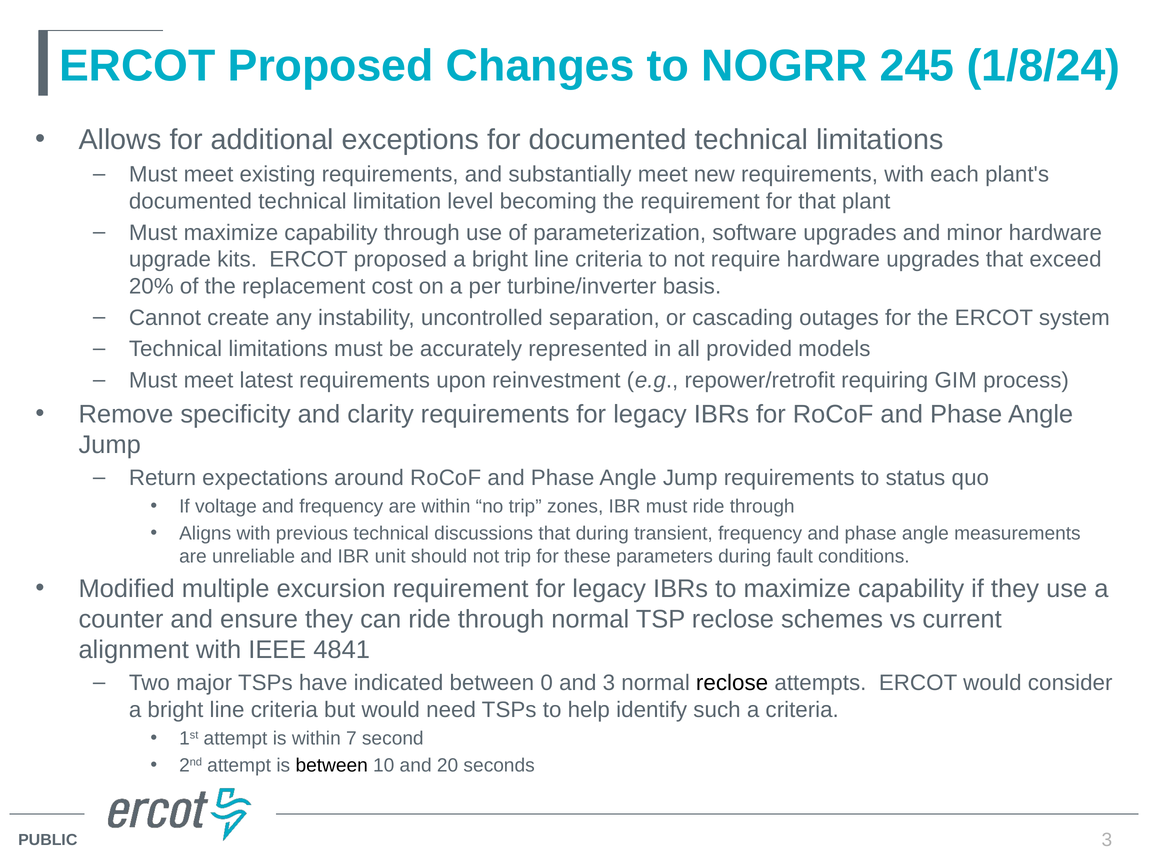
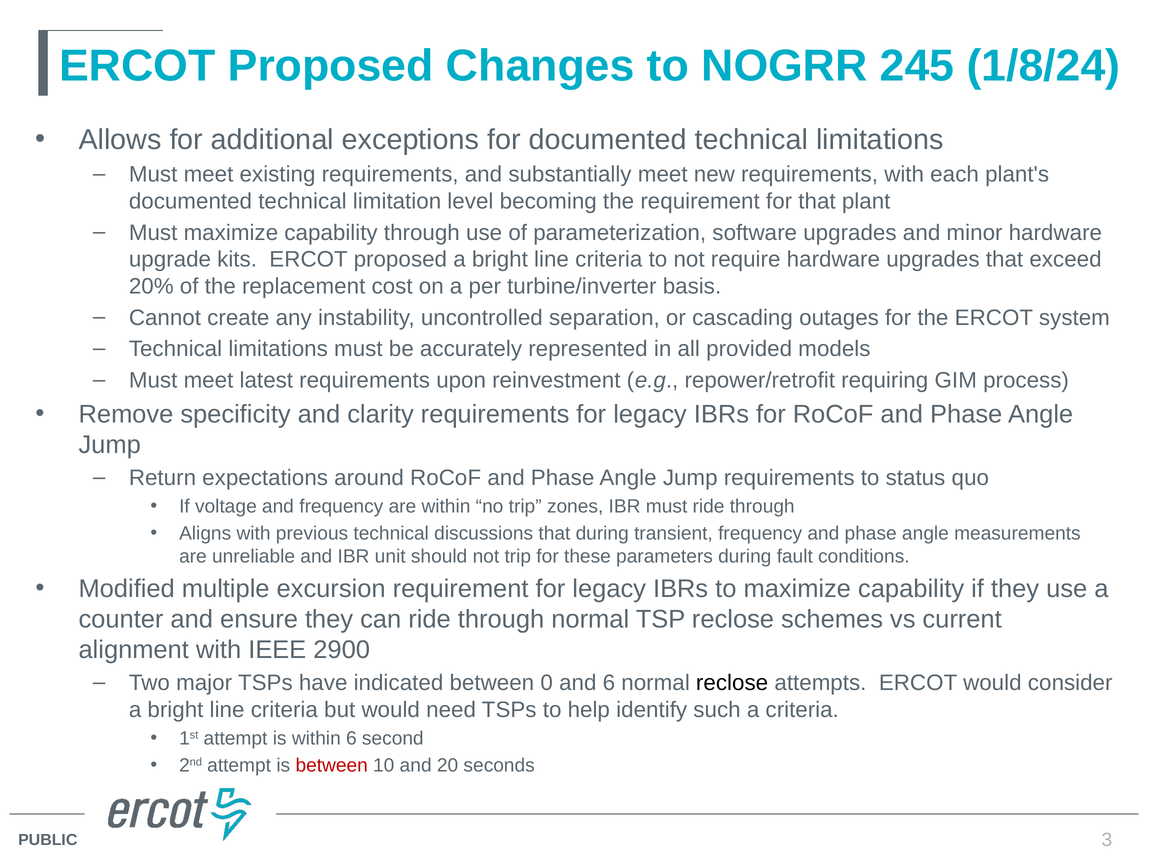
4841: 4841 -> 2900 (342, 650)
and 3: 3 -> 6 (609, 683)
within 7: 7 -> 6 (351, 739)
between colour: black -> red (332, 766)
